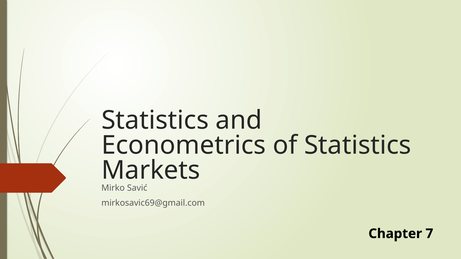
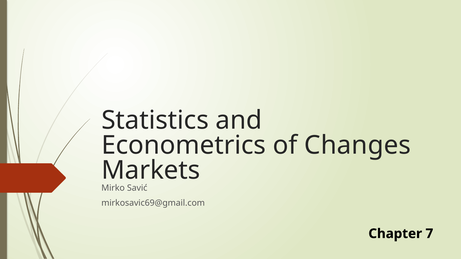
of Statistics: Statistics -> Changes (358, 145)
